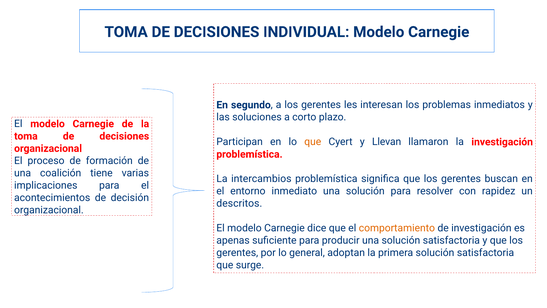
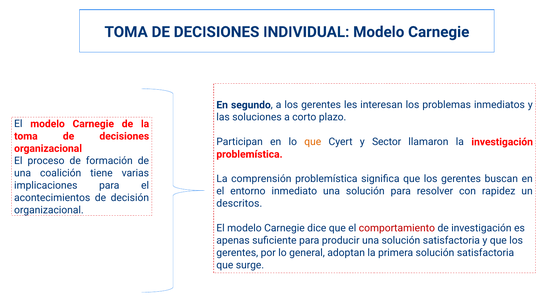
Llevan: Llevan -> Sector (387, 142)
intercambios: intercambios -> comprensión (261, 179)
comportamiento colour: orange -> red (397, 228)
